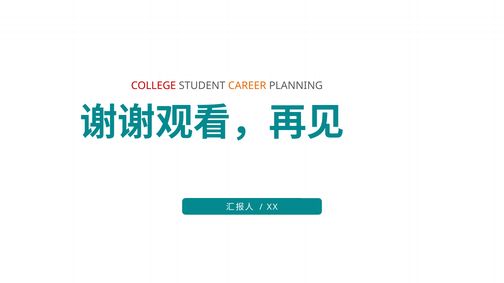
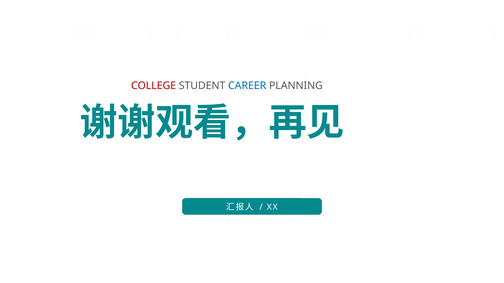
CAREER colour: orange -> blue (247, 86)
